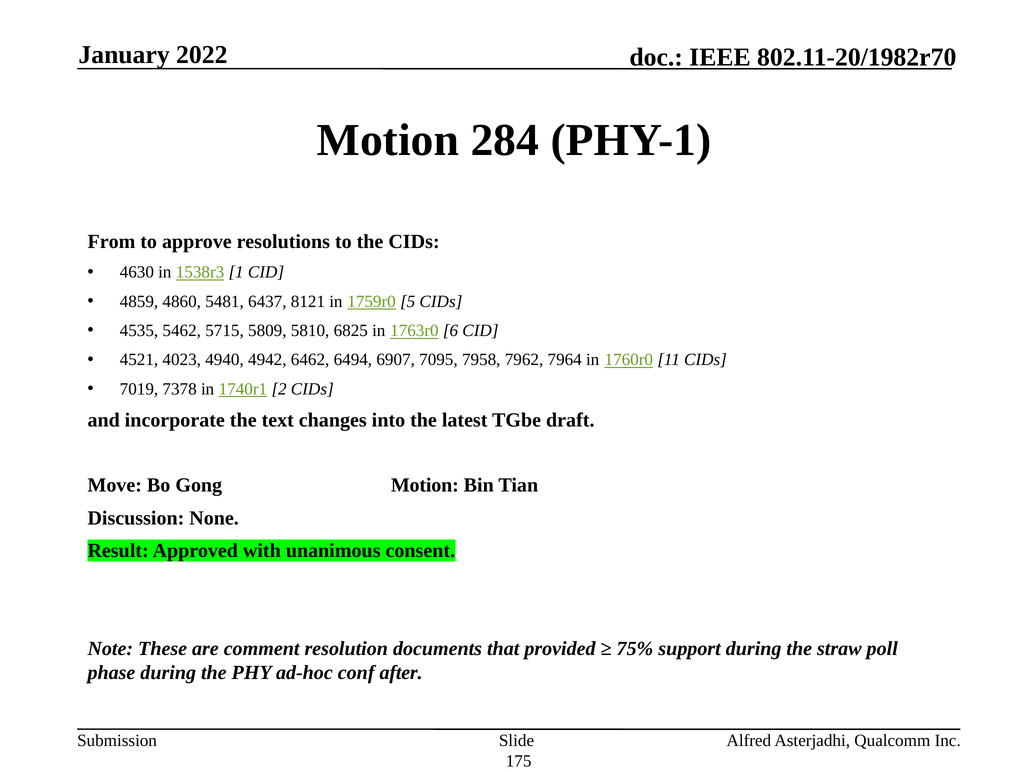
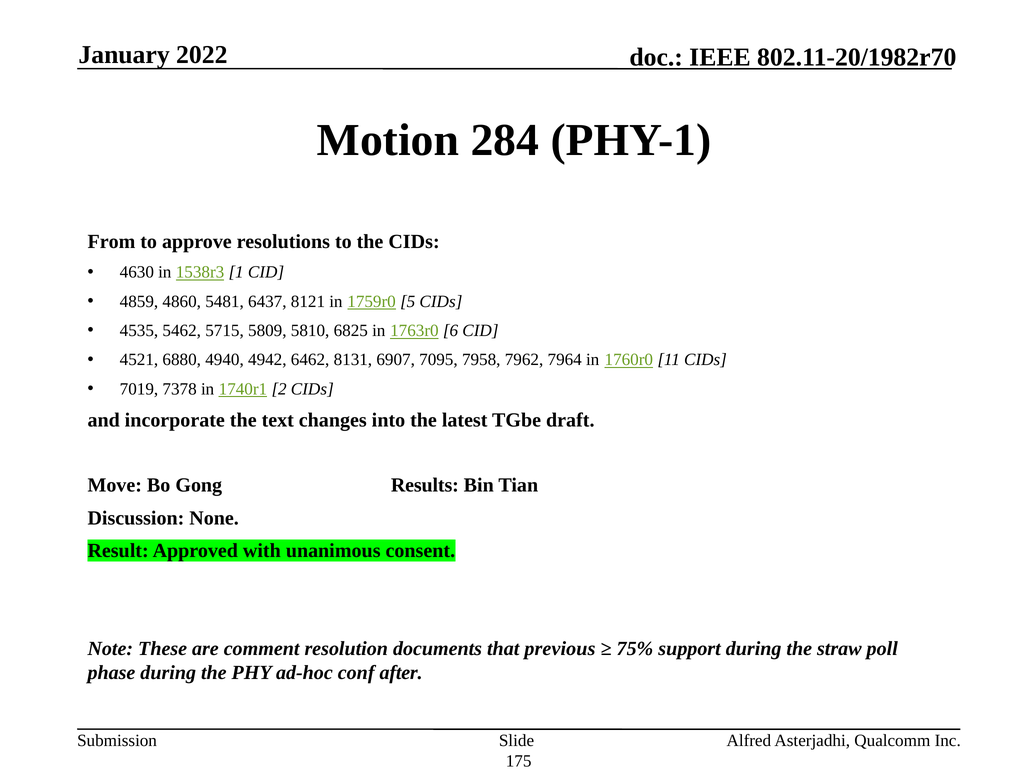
4023: 4023 -> 6880 (182, 360)
6494: 6494 -> 8131 (353, 360)
Gong Motion: Motion -> Results (425, 485)
provided: provided -> previous (560, 648)
